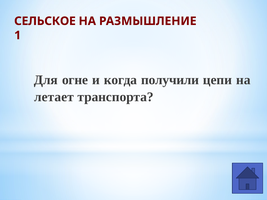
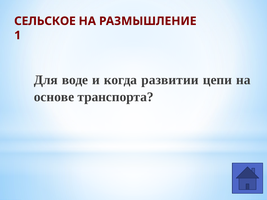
огне: огне -> воде (75, 80)
получили: получили -> развитии (170, 80)
летает: летает -> основе (54, 97)
